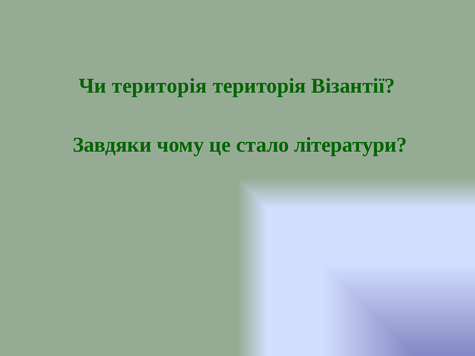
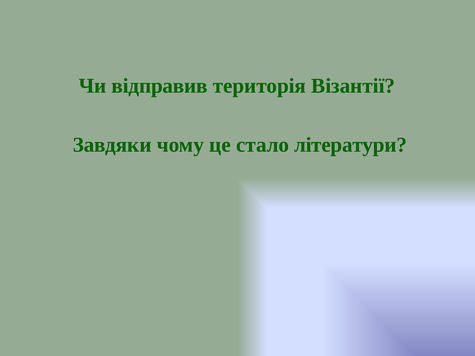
Чи територія: територія -> відправив (160, 86)
